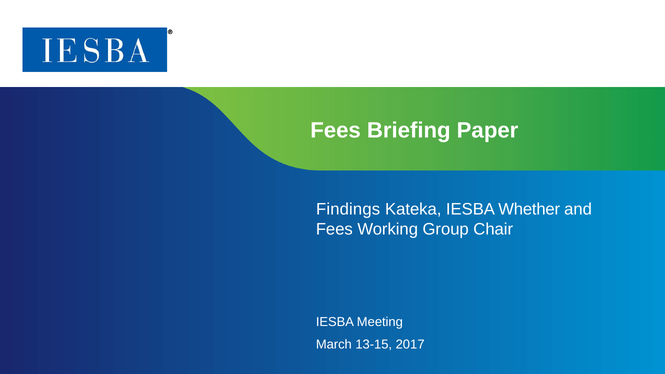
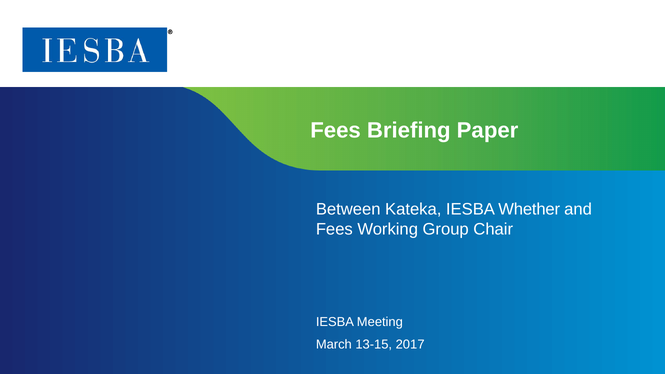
Findings: Findings -> Between (348, 209)
